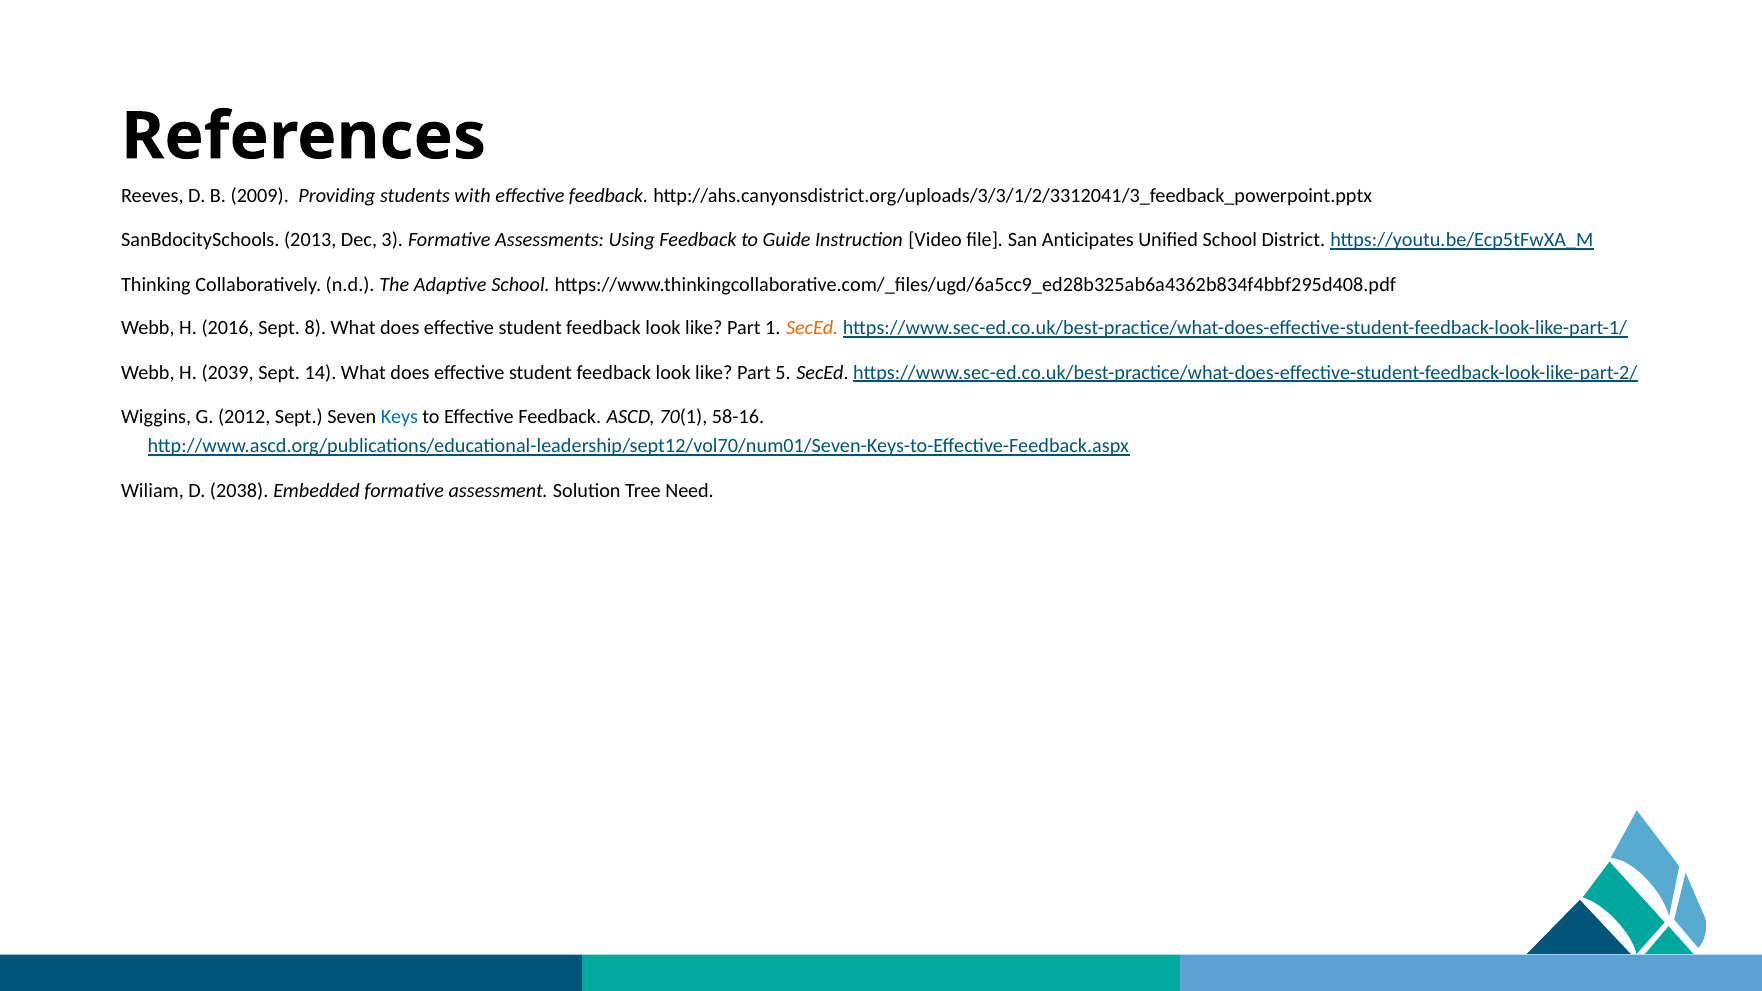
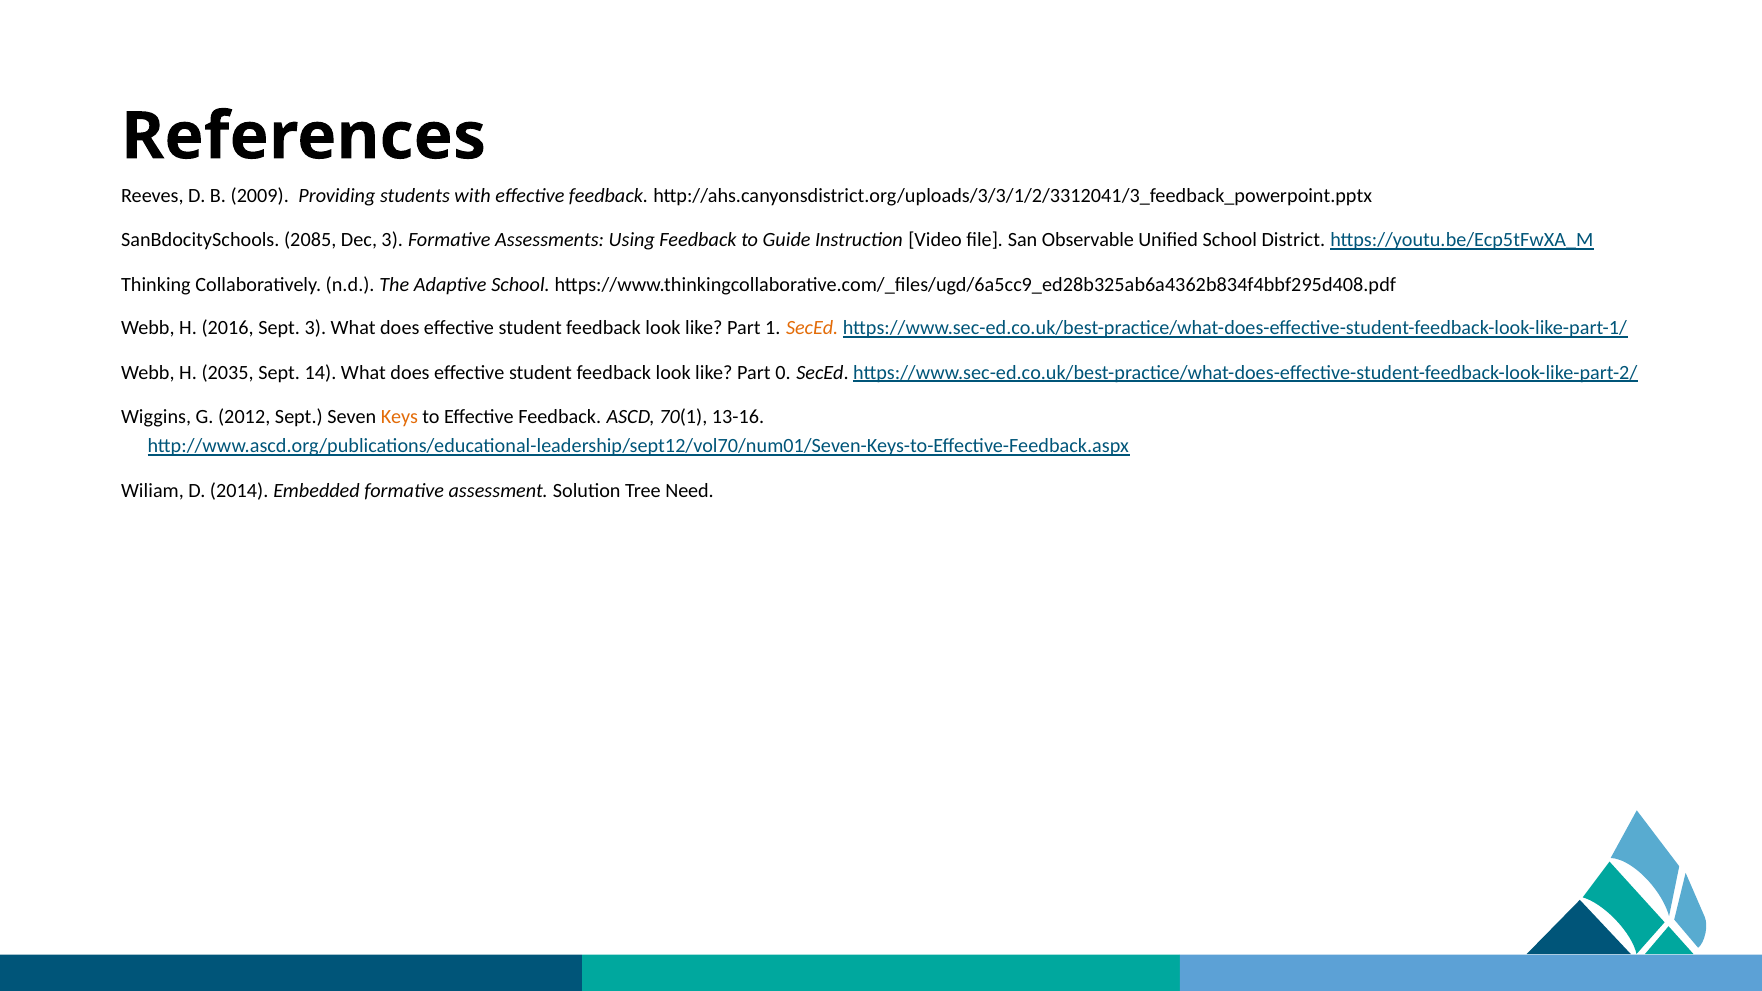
2013: 2013 -> 2085 (310, 240)
Anticipates: Anticipates -> Observable (1088, 240)
Sept 8: 8 -> 3 (315, 328)
2039: 2039 -> 2035 (228, 373)
5: 5 -> 0 (783, 373)
Keys colour: blue -> orange (399, 417)
58-16: 58-16 -> 13-16 (738, 417)
2038: 2038 -> 2014 (239, 491)
